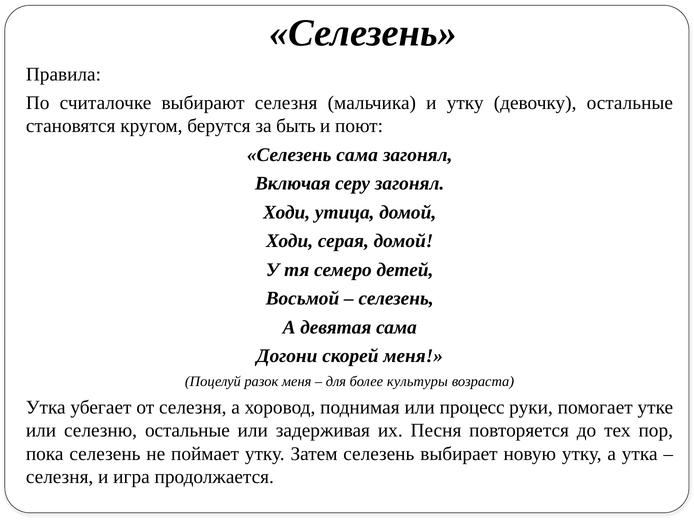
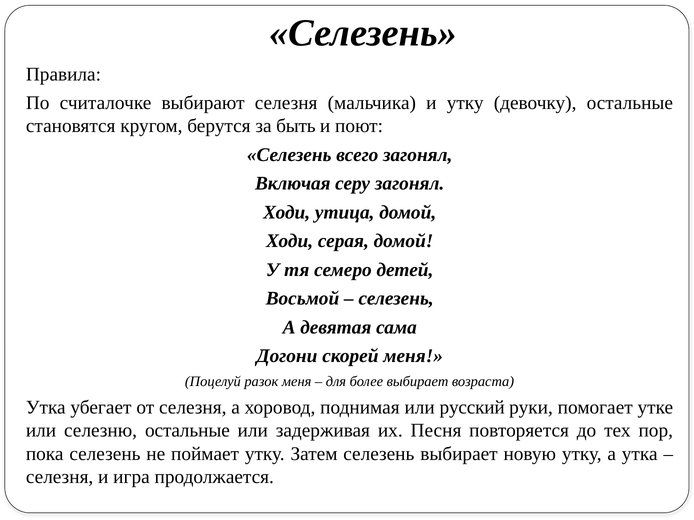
Селезень сама: сама -> всего (357, 155)
более культуры: культуры -> выбирает (418, 382)
процесс: процесс -> русский (472, 408)
